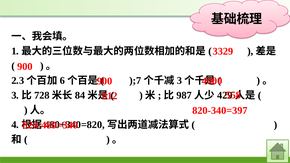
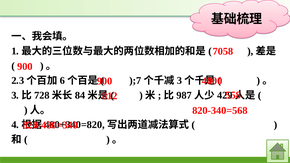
3329: 3329 -> 7058 (223, 51)
820-340=397: 820-340=397 -> 820-340=568 (220, 111)
